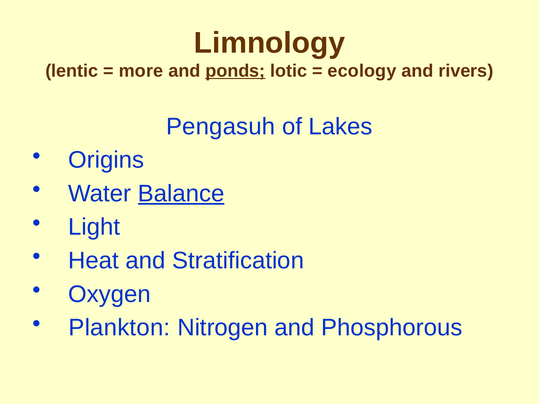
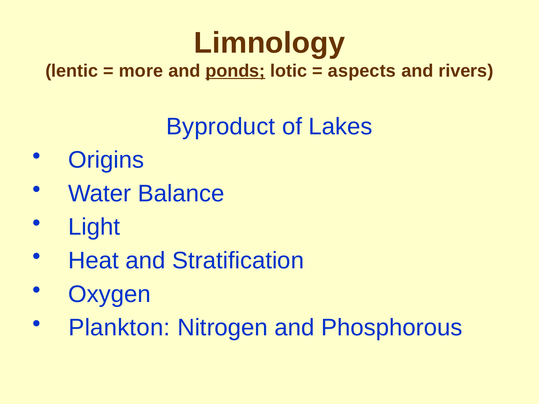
ecology: ecology -> aspects (362, 71)
Pengasuh: Pengasuh -> Byproduct (221, 127)
Balance underline: present -> none (181, 194)
